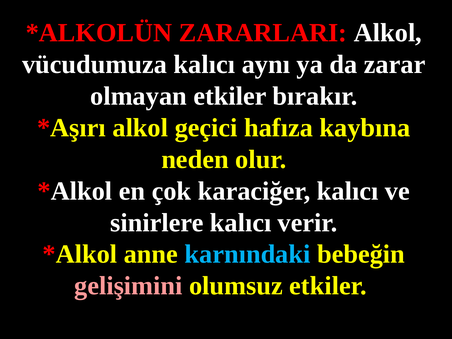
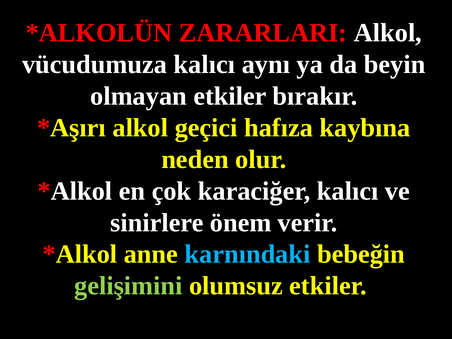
zarar: zarar -> beyin (395, 64)
sinirlere kalıcı: kalıcı -> önem (241, 223)
gelişimini colour: pink -> light green (128, 286)
